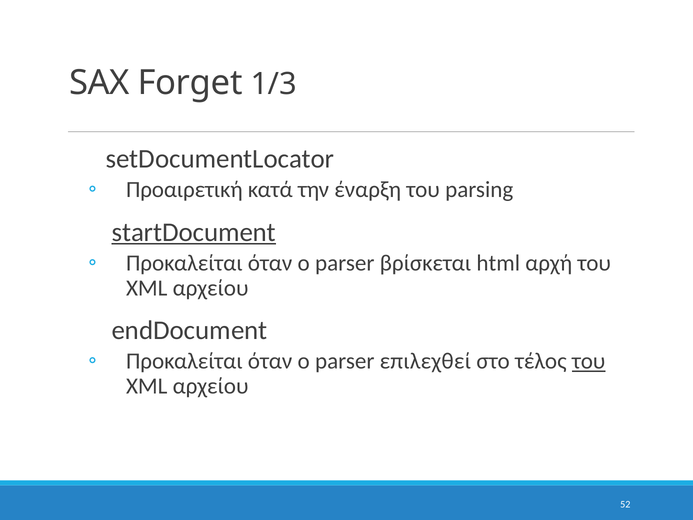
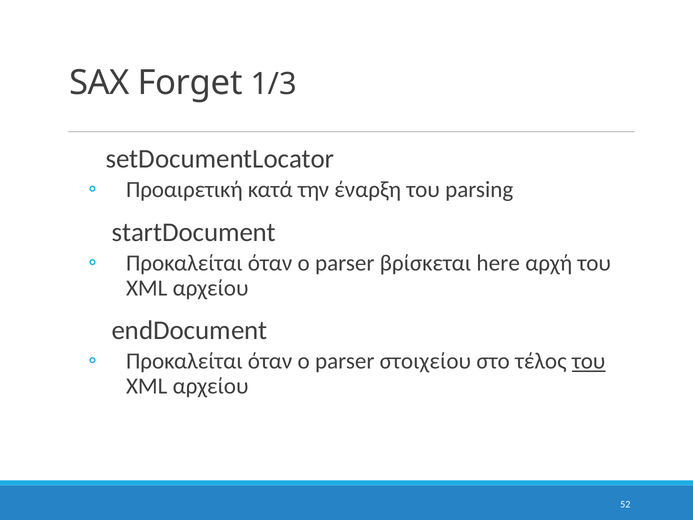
startDocument underline: present -> none (194, 232)
html: html -> here (498, 263)
επιλεχθεί: επιλεχθεί -> στοιχείου (425, 361)
